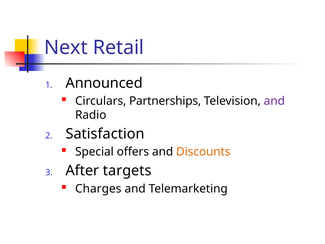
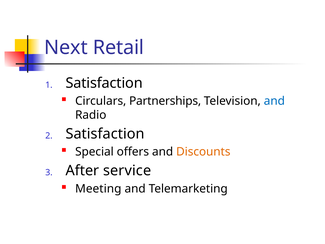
Announced: Announced -> Satisfaction (104, 83)
and colour: purple -> blue (274, 101)
targets: targets -> service (127, 170)
Charges: Charges -> Meeting (98, 188)
